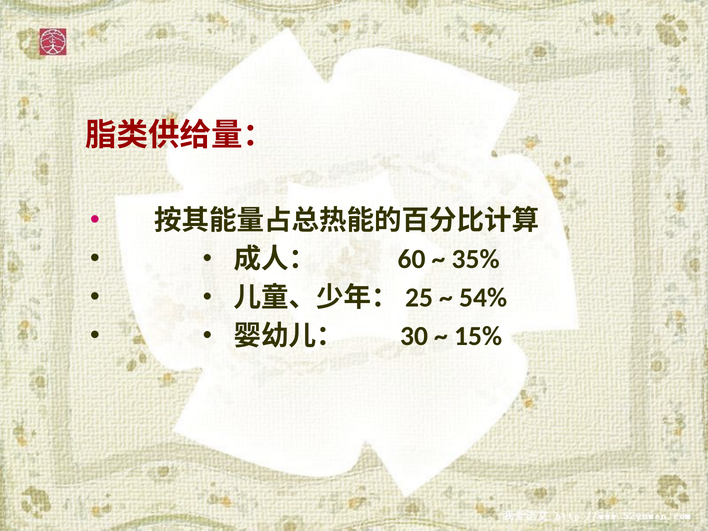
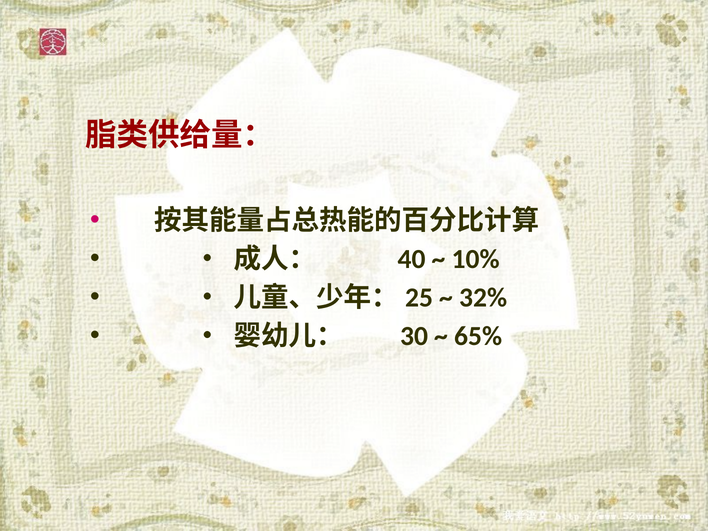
60: 60 -> 40 (412, 259)
35%: 35% -> 10% (476, 259)
54%: 54% -> 32% (483, 298)
15%: 15% -> 65% (478, 336)
